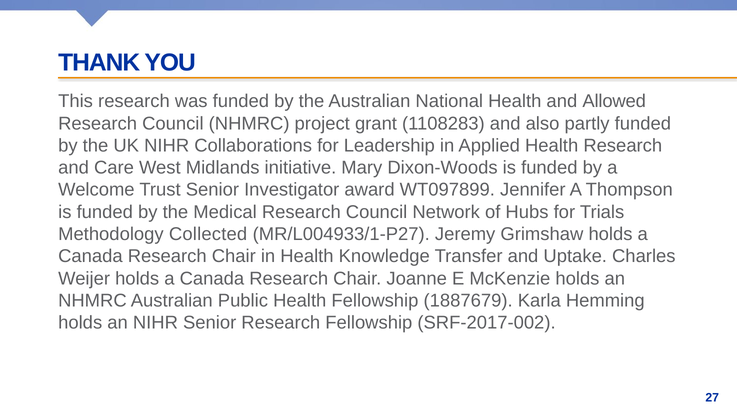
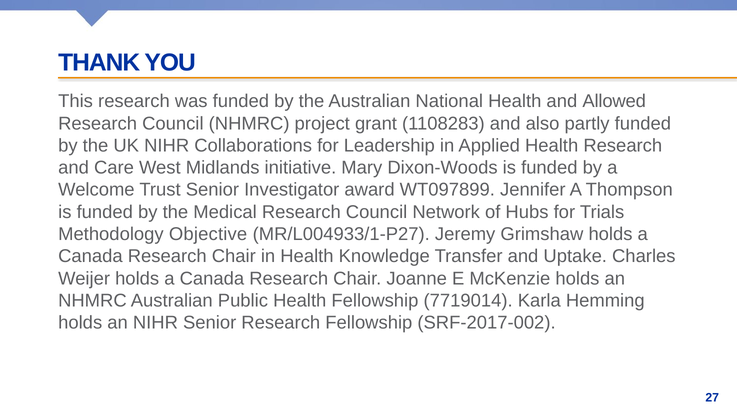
Collected: Collected -> Objective (208, 234)
1887679: 1887679 -> 7719014 (468, 300)
